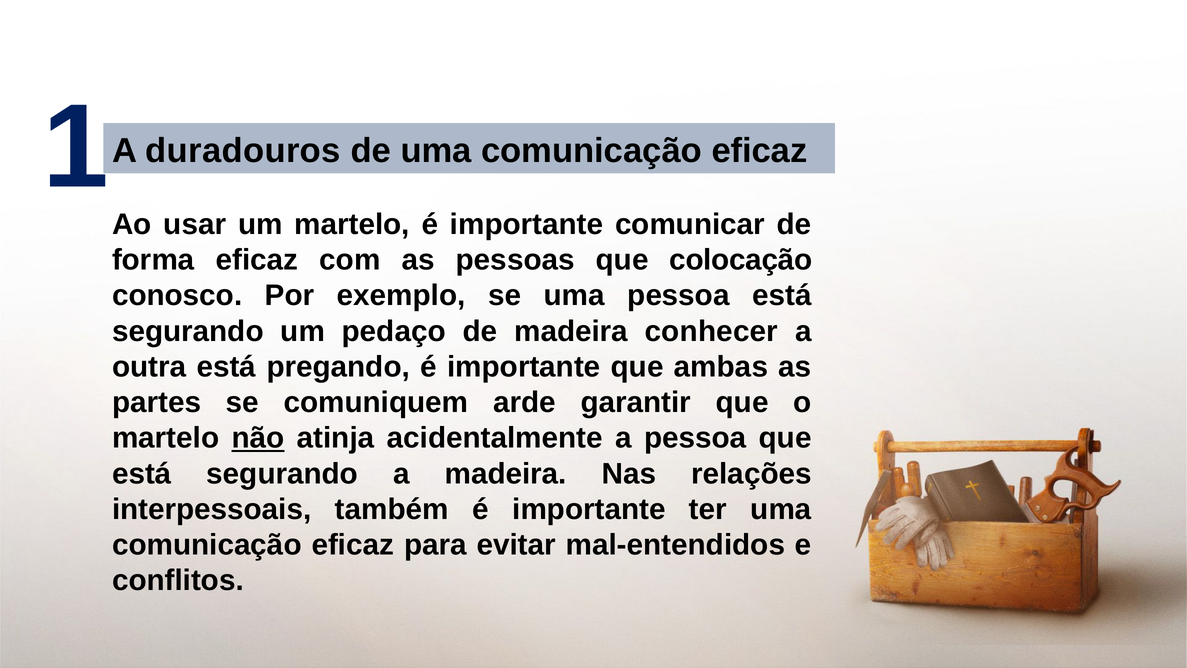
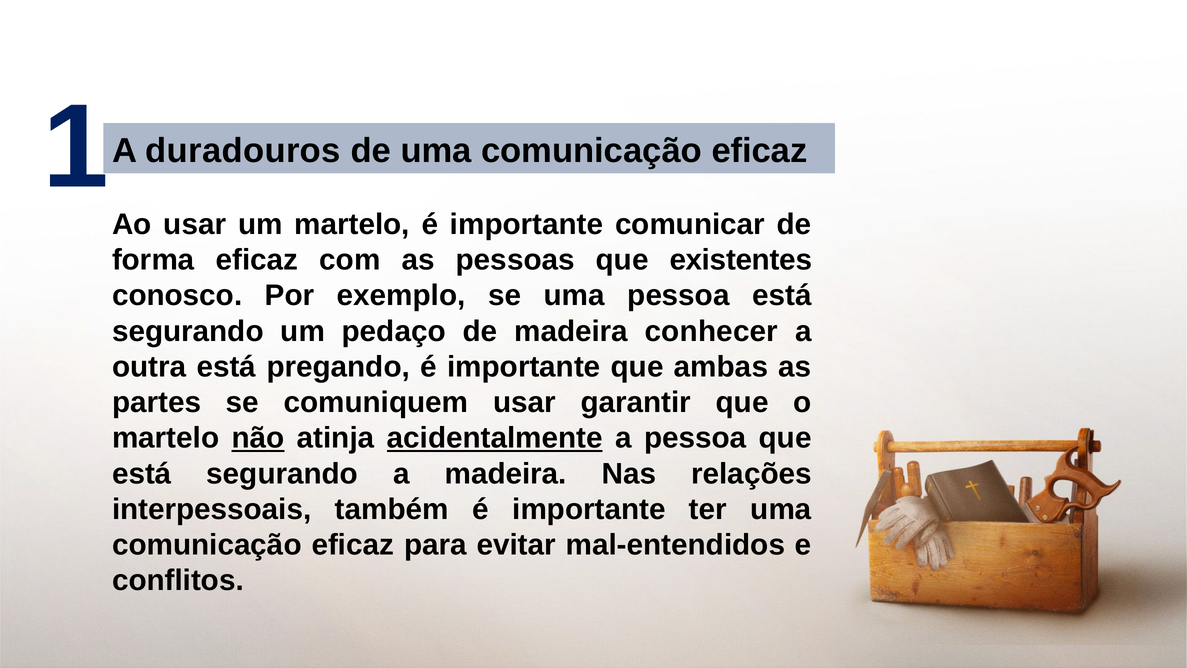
colocação: colocação -> existentes (741, 260)
comuniquem arde: arde -> usar (524, 402)
acidentalmente underline: none -> present (495, 438)
